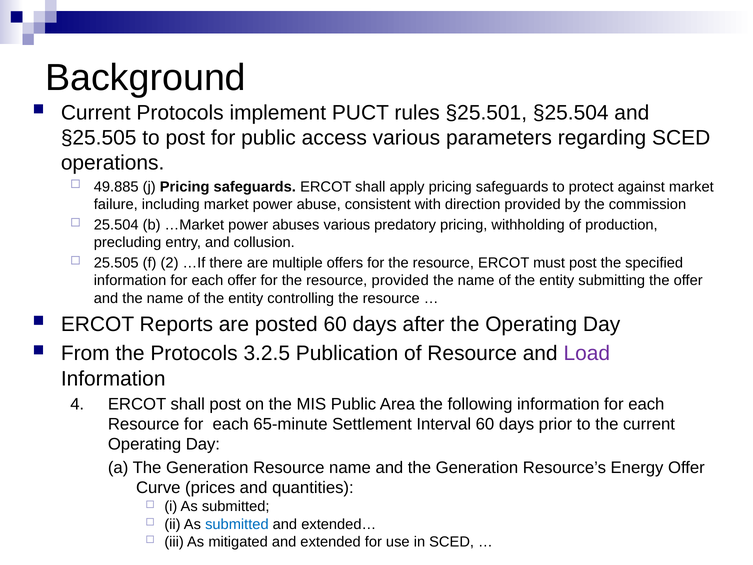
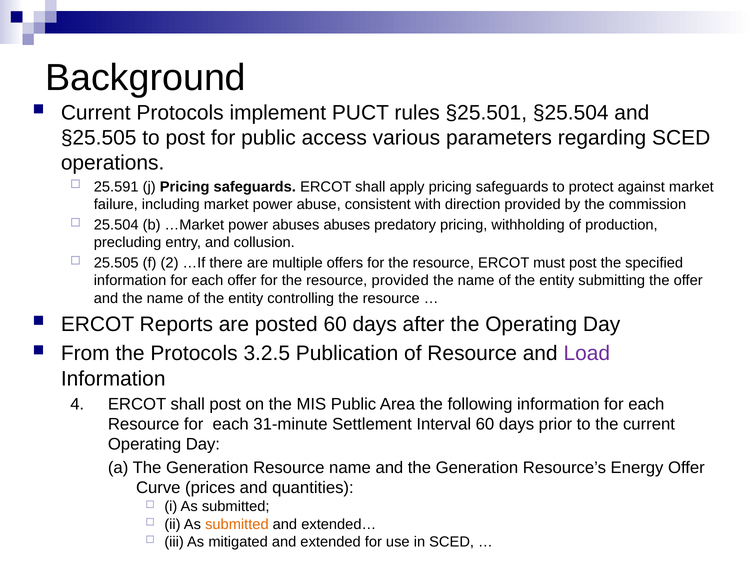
49.885: 49.885 -> 25.591 (116, 187)
abuses various: various -> abuses (347, 225)
65-minute: 65-minute -> 31-minute (290, 424)
submitted colour: blue -> orange (237, 524)
